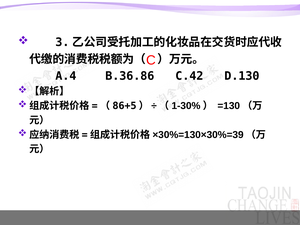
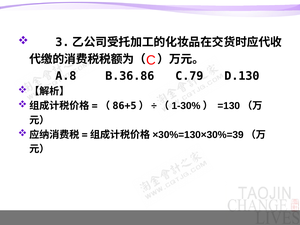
A.4: A.4 -> A.8 (66, 76)
C.42: C.42 -> C.79 (189, 76)
